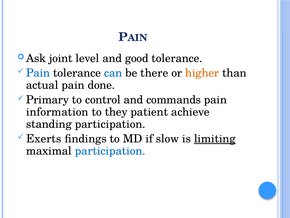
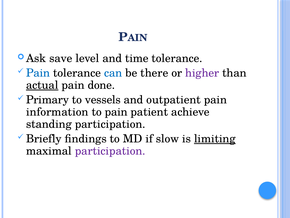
joint: joint -> save (61, 58)
good: good -> time (137, 58)
higher colour: orange -> purple (202, 73)
actual underline: none -> present (42, 85)
control: control -> vessels (103, 100)
commands: commands -> outpatient (174, 100)
to they: they -> pain (116, 112)
Exerts: Exerts -> Briefly (44, 138)
participation colour: blue -> purple (110, 151)
